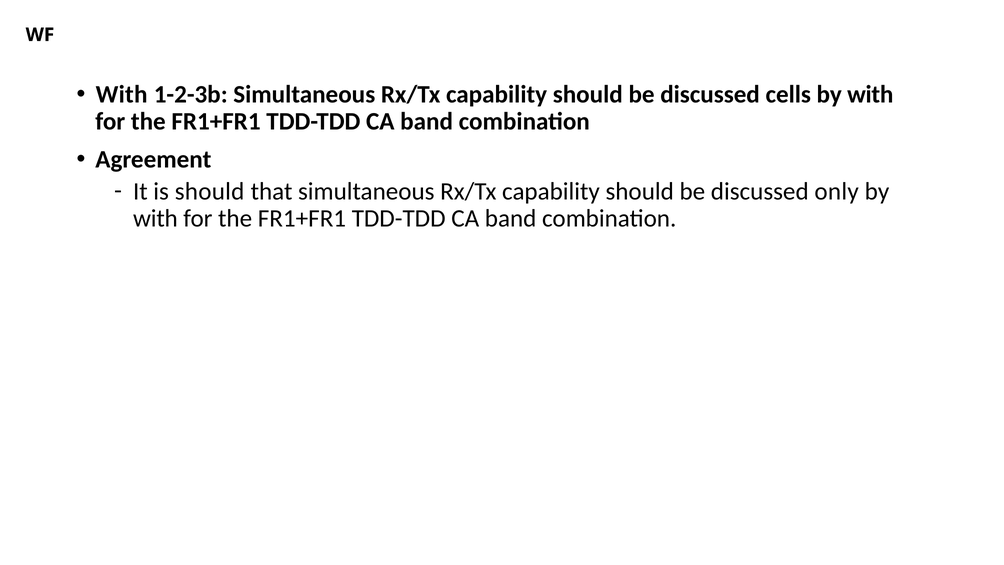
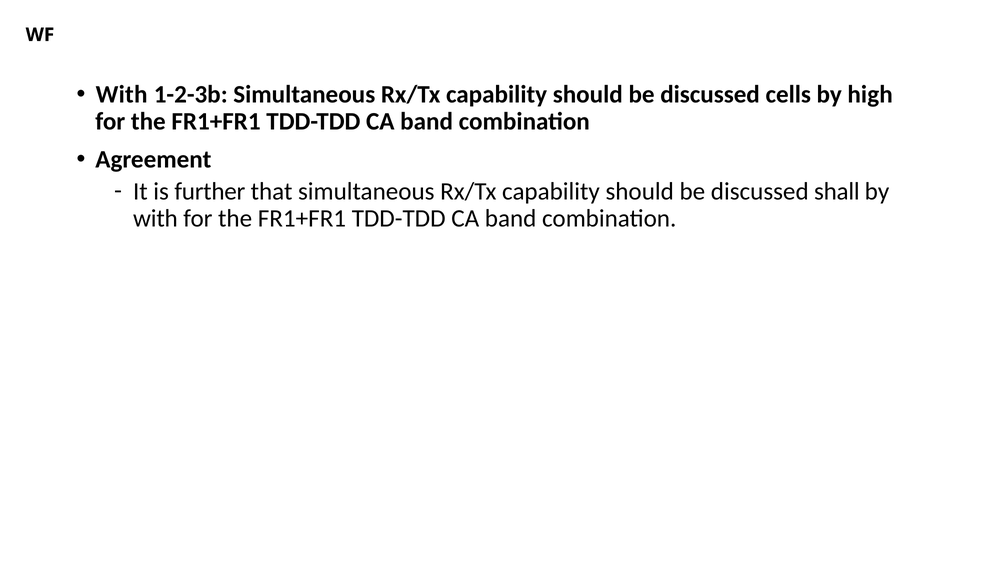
with: with -> high (870, 95)
is should: should -> further (210, 191)
only: only -> shall (837, 191)
